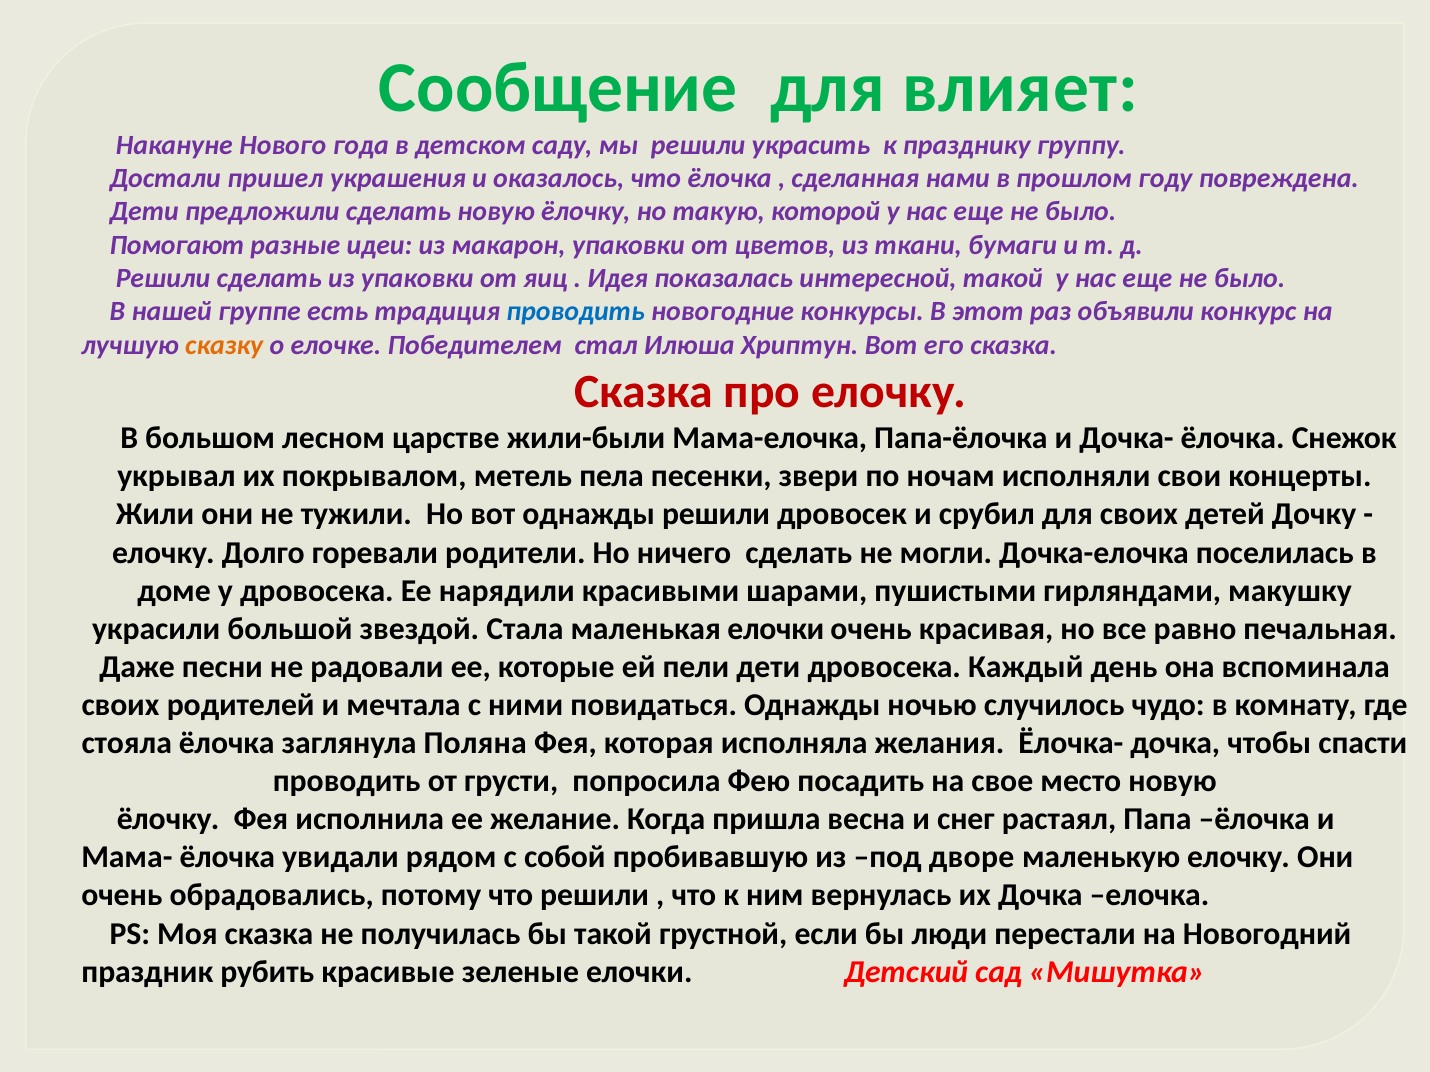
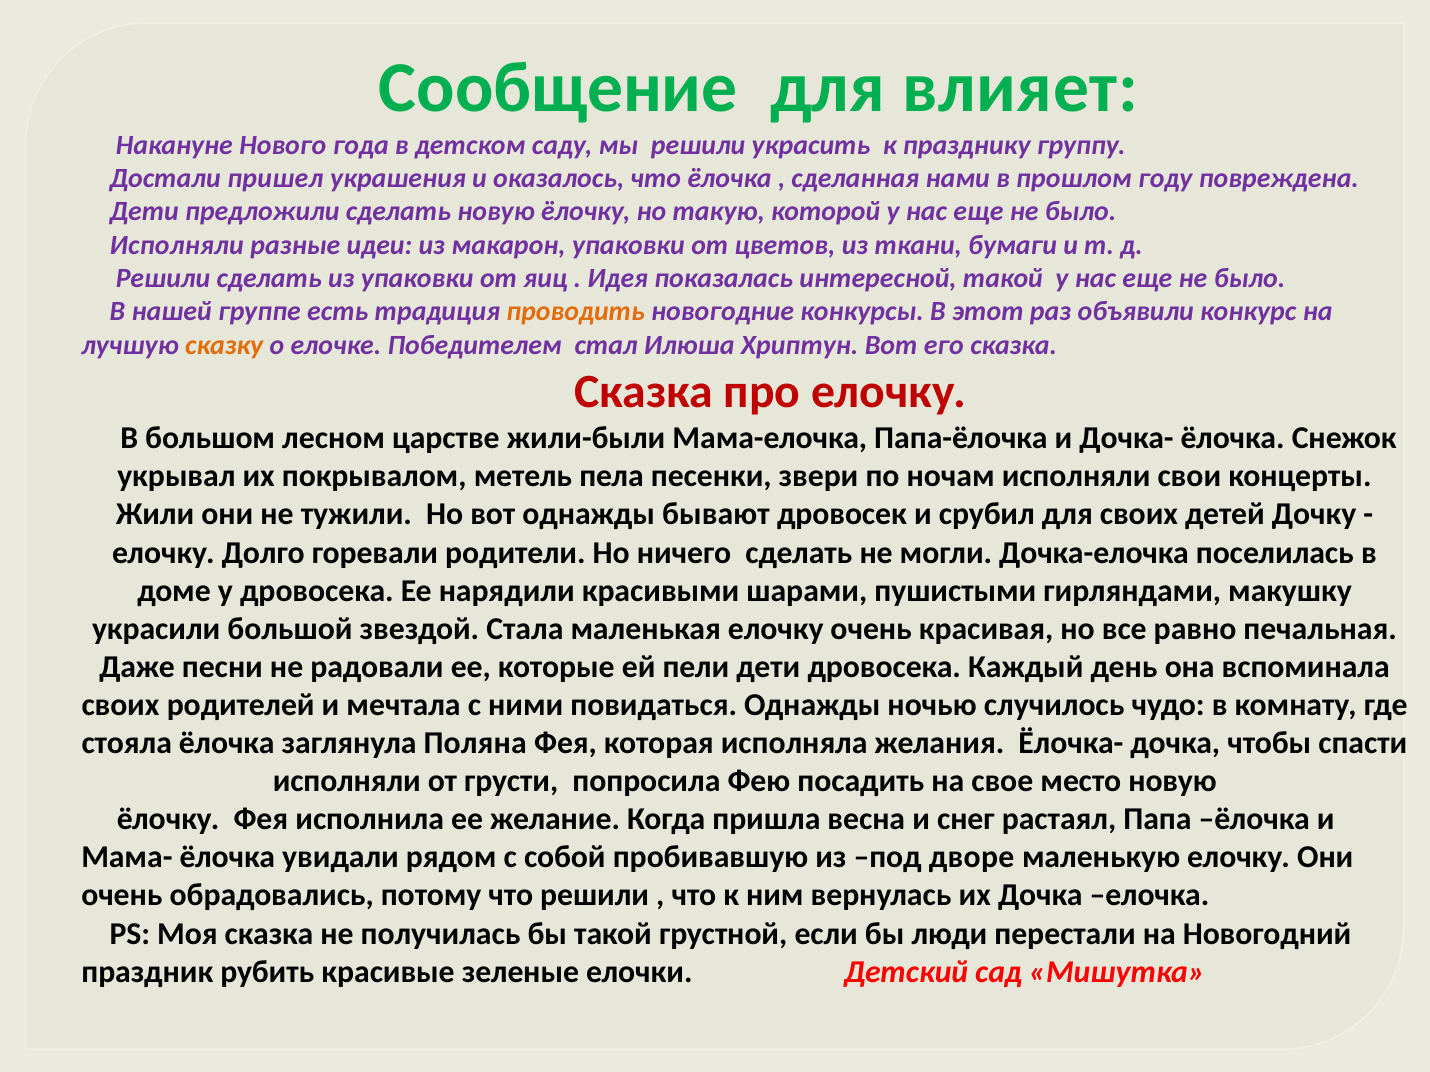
Помогают: Помогают -> Исполняли (177, 245)
проводить colour: blue -> orange (576, 312)
однажды решили: решили -> бывают (716, 515)
маленькая елочки: елочки -> елочку (776, 629)
проводить: проводить -> исполняли (347, 782)
